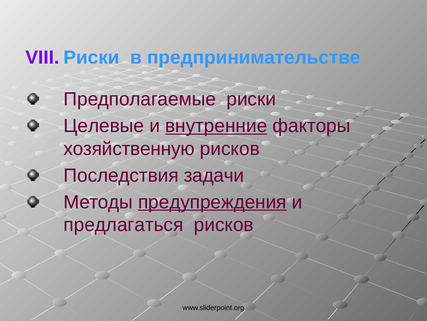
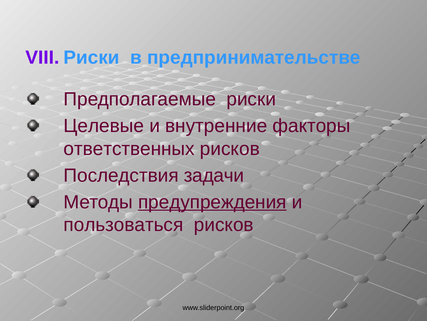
внутренние underline: present -> none (216, 126)
хозяйственную: хозяйственную -> ответственных (129, 148)
предлагаться: предлагаться -> пользоваться (123, 224)
